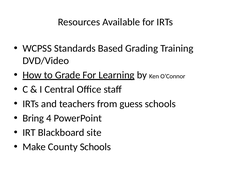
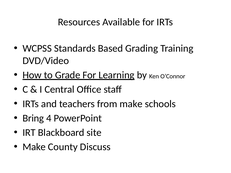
from guess: guess -> make (131, 104)
County Schools: Schools -> Discuss (95, 147)
